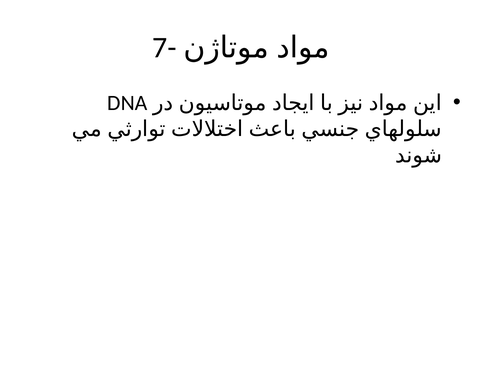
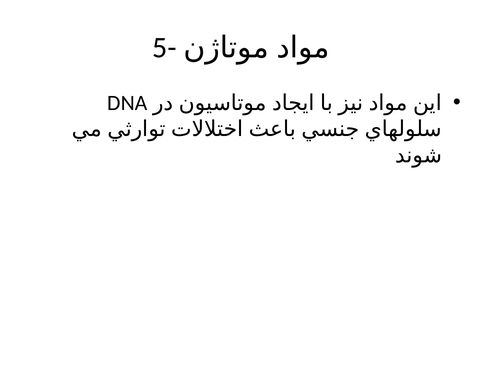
7-: 7- -> 5- (164, 47)
